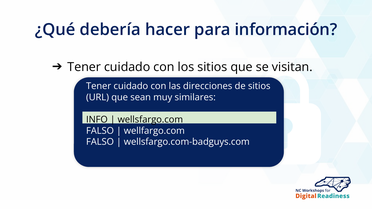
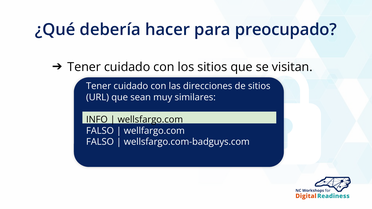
información: información -> preocupado (286, 30)
